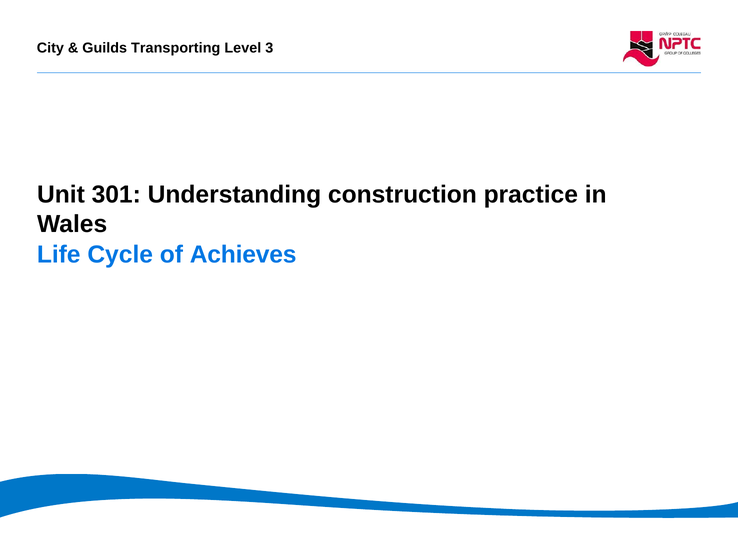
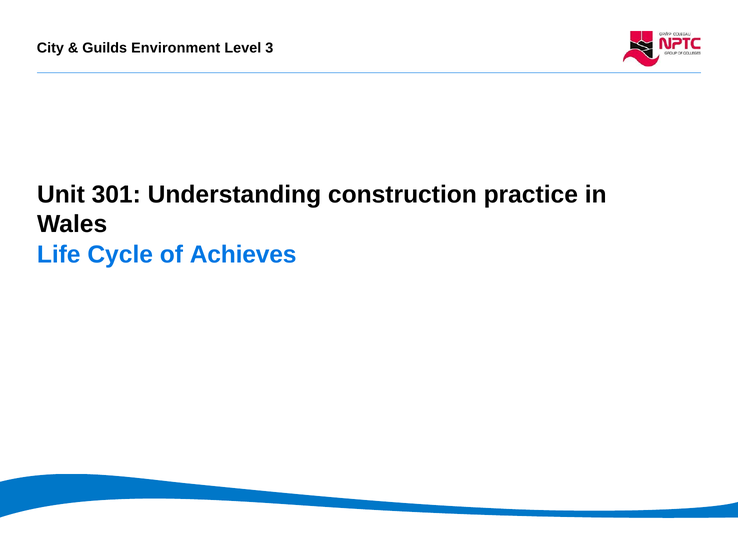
Transporting: Transporting -> Environment (176, 48)
